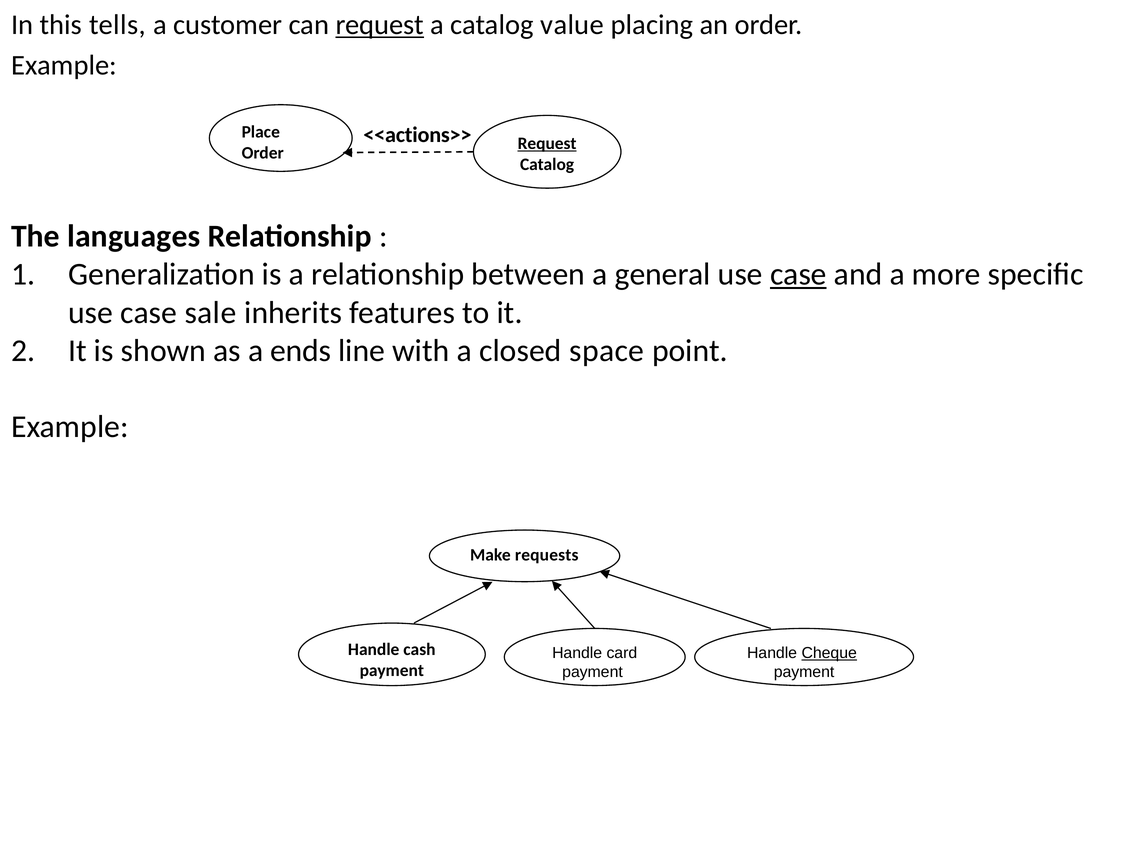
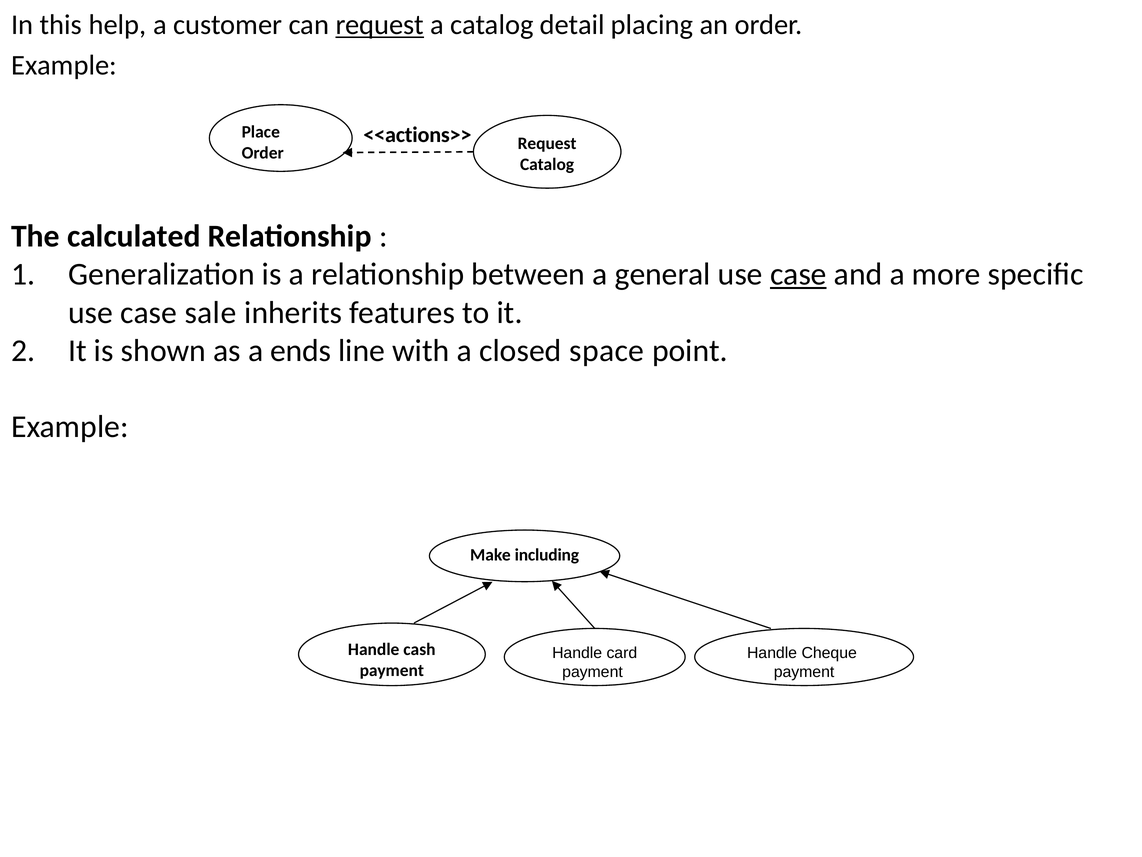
tells: tells -> help (118, 25)
value: value -> detail (572, 25)
Request underline: present -> none (547, 143)
languages: languages -> calculated (134, 236)
requests: requests -> including (547, 555)
Cheque underline: present -> none (829, 653)
